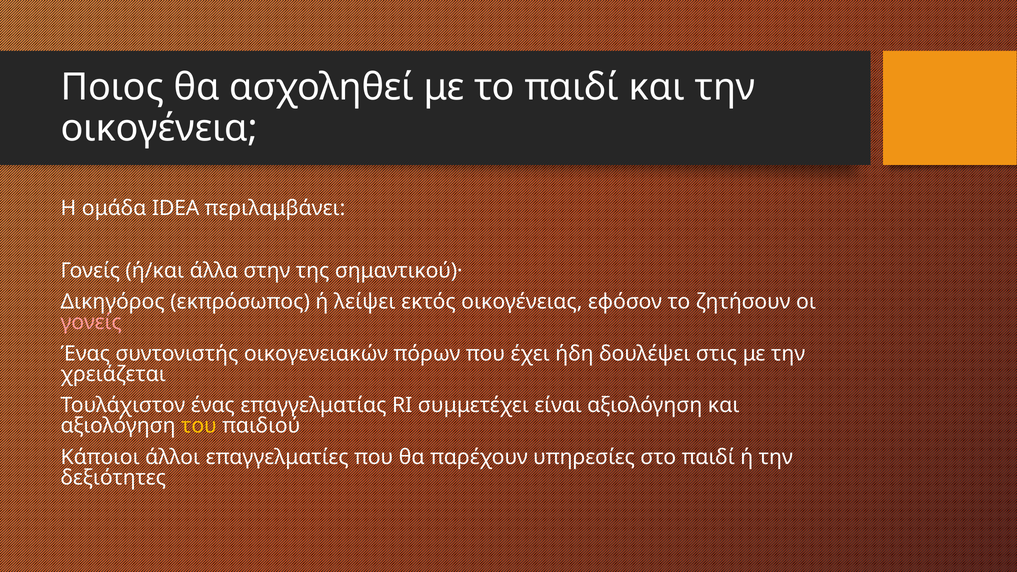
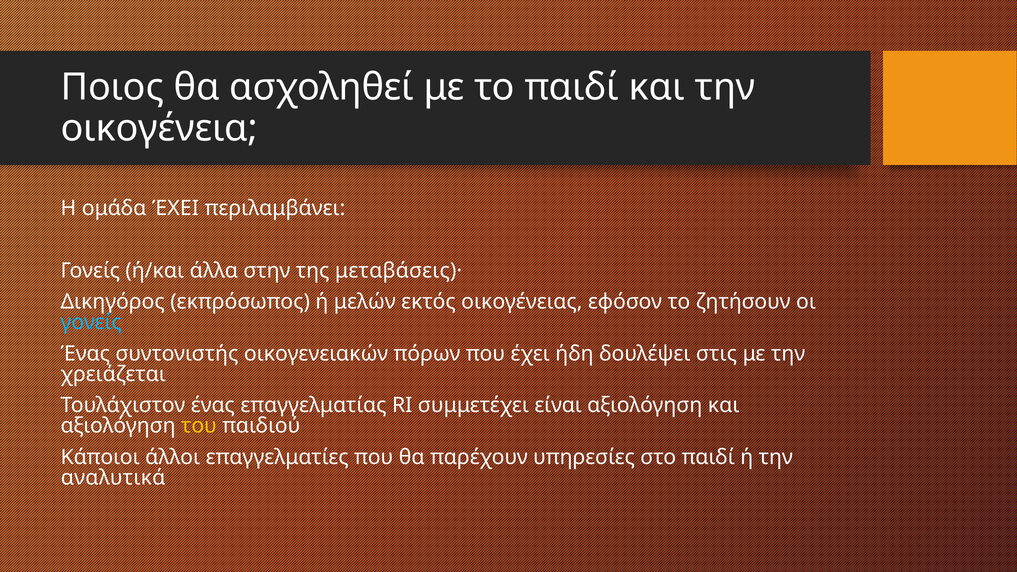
ομάδα IDEA: IDEA -> ΈΧΕΙ (175, 208)
σημαντικού)·: σημαντικού)· -> μεταβάσεις)· (399, 271)
λείψει: λείψει -> μελών (365, 302)
γονείς colour: pink -> light blue (91, 322)
δεξιότητες: δεξιότητες -> αναλυτικά (113, 478)
